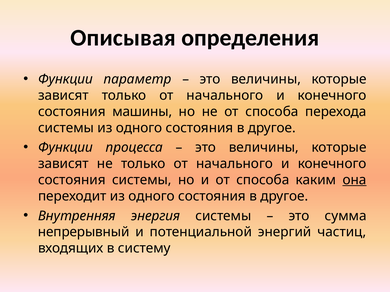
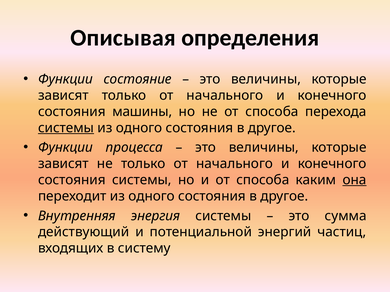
параметр: параметр -> состояние (138, 79)
системы underline: none -> present (66, 128)
непрерывный: непрерывный -> действующий (84, 232)
